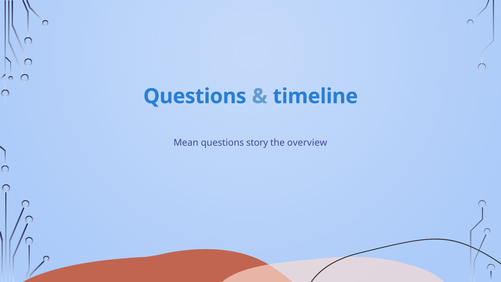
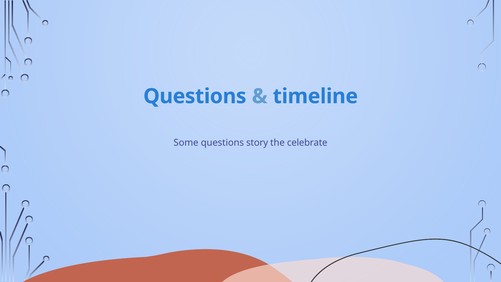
Mean: Mean -> Some (186, 143)
overview: overview -> celebrate (307, 143)
